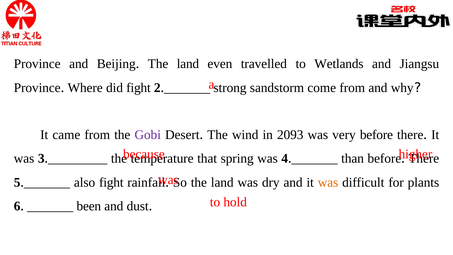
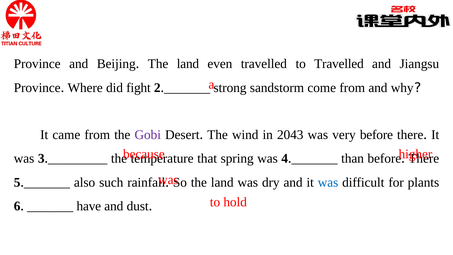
to Wetlands: Wetlands -> Travelled (339, 64)
2093: 2093 -> 2043 (290, 135)
also fight: fight -> such (111, 182)
was colour: orange -> blue (328, 182)
been: been -> have (89, 206)
